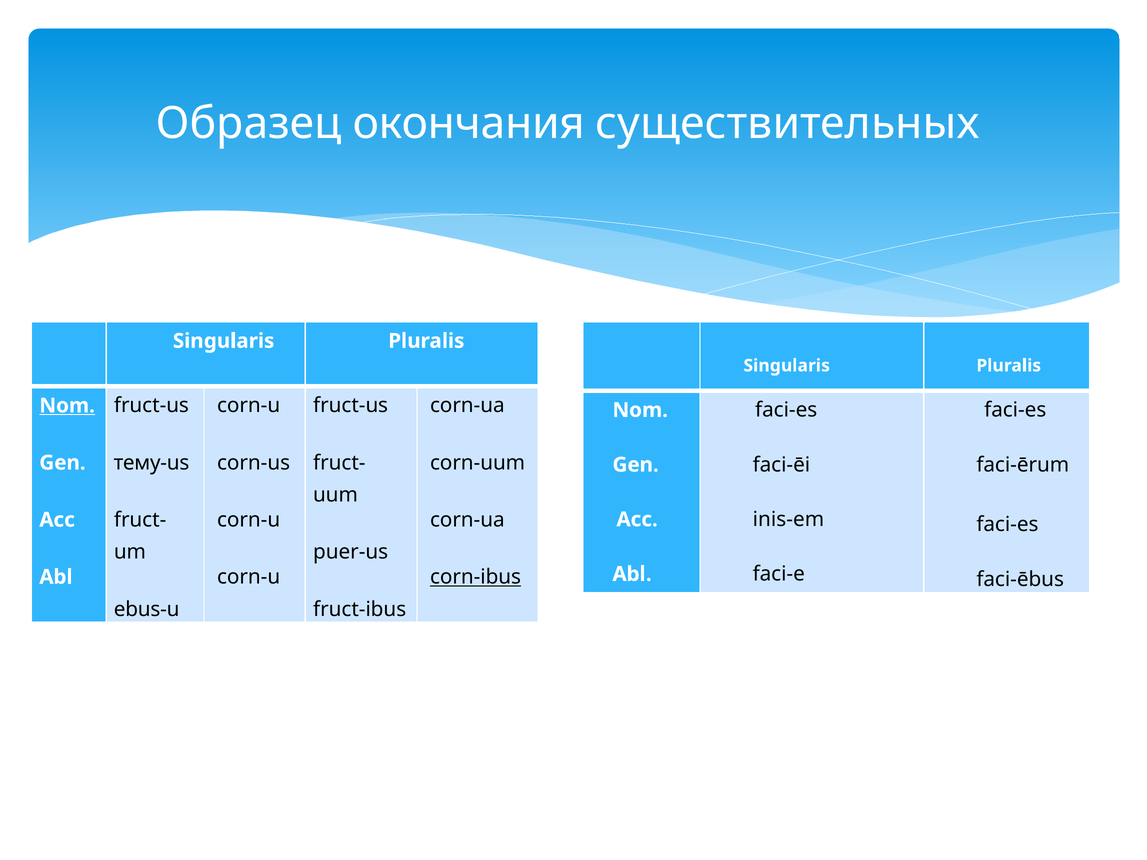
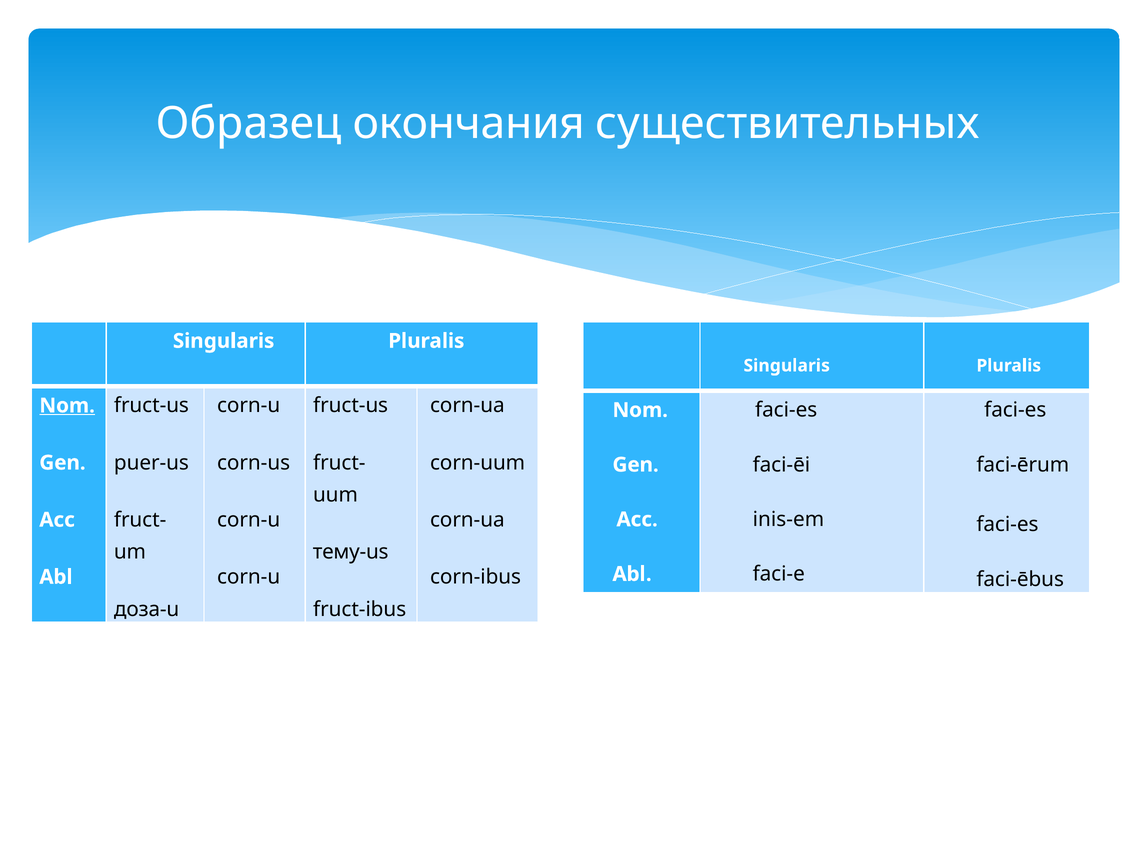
тему-us: тему-us -> puer-us (151, 463)
puer-us: puer-us -> тему-us (351, 552)
corn-ibus underline: present -> none (476, 577)
ebus-u: ebus-u -> доза-u (147, 609)
